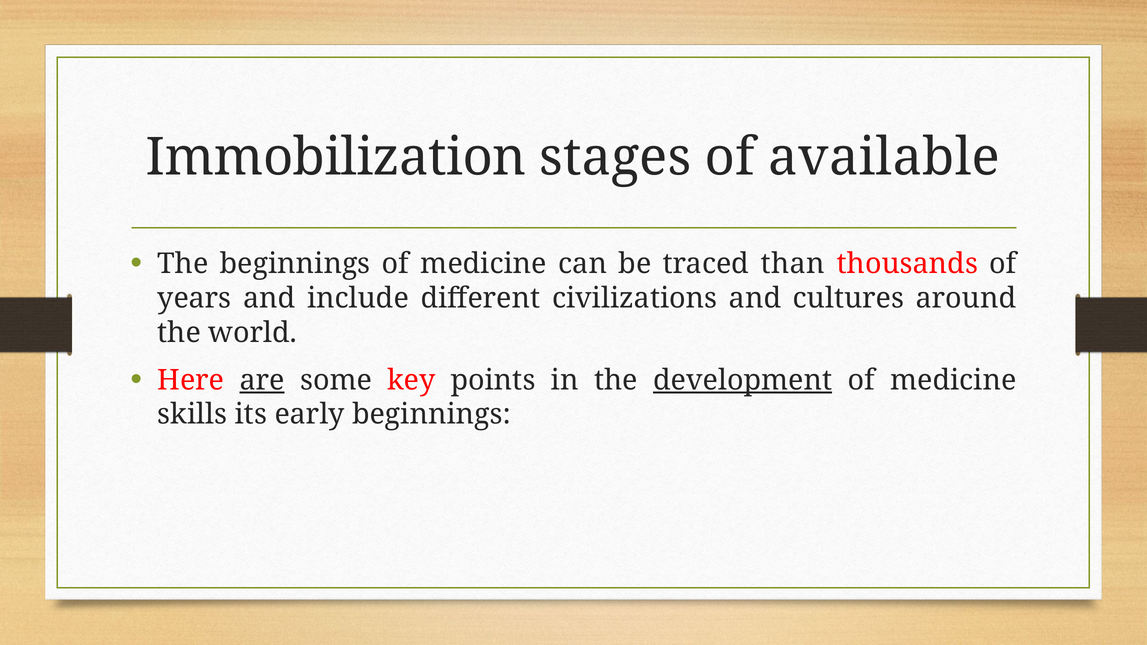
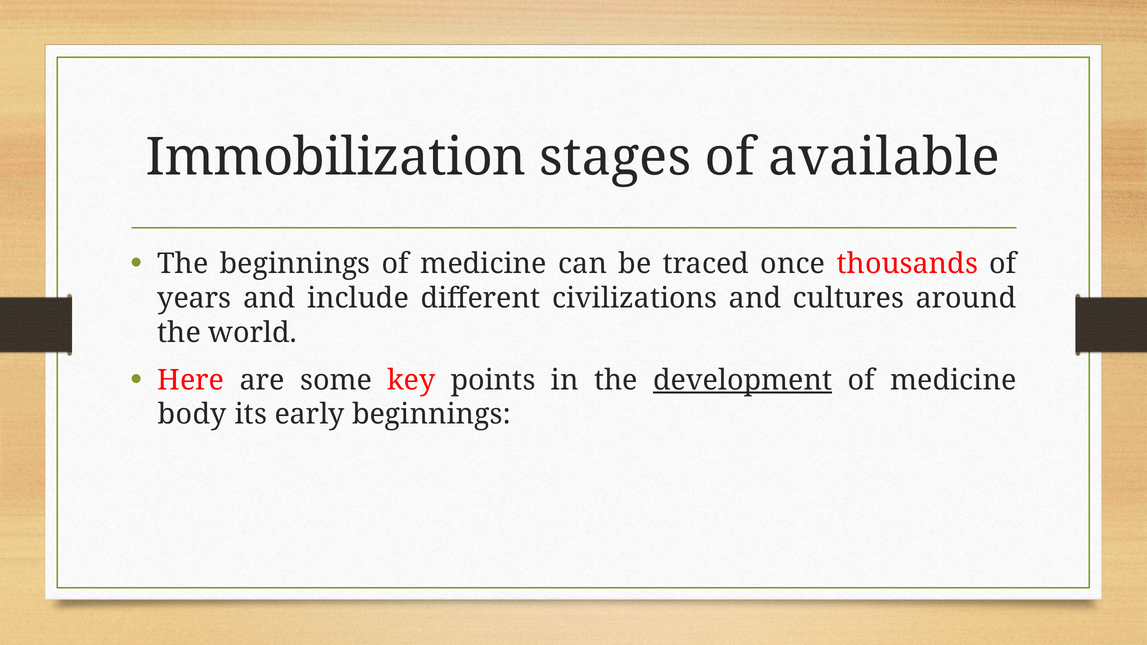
than: than -> once (793, 264)
are underline: present -> none (262, 380)
skills: skills -> body (192, 415)
